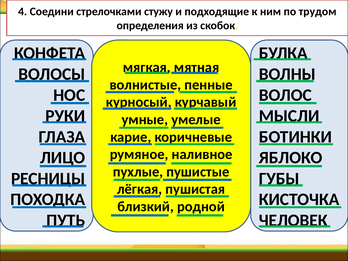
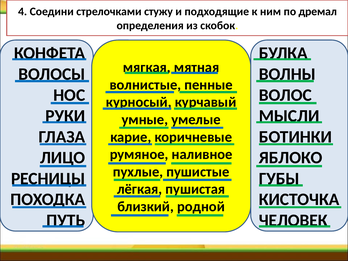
трудом: трудом -> дремал (318, 12)
